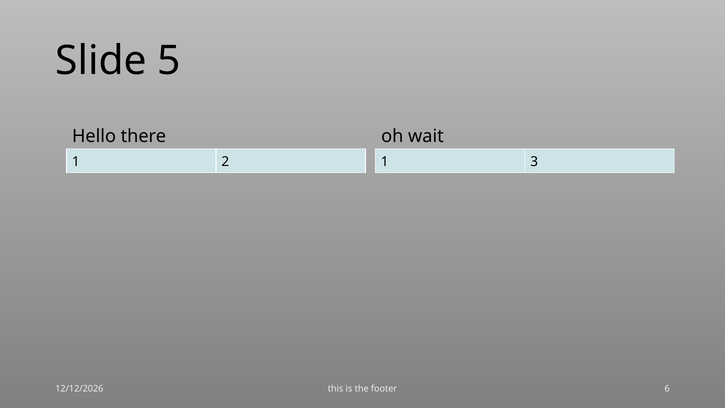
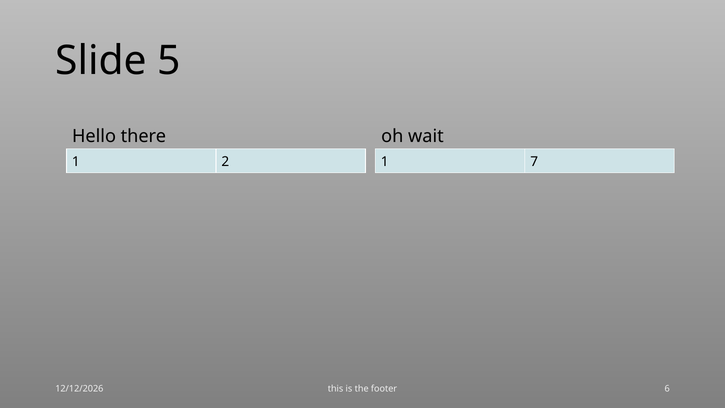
3: 3 -> 7 (534, 162)
